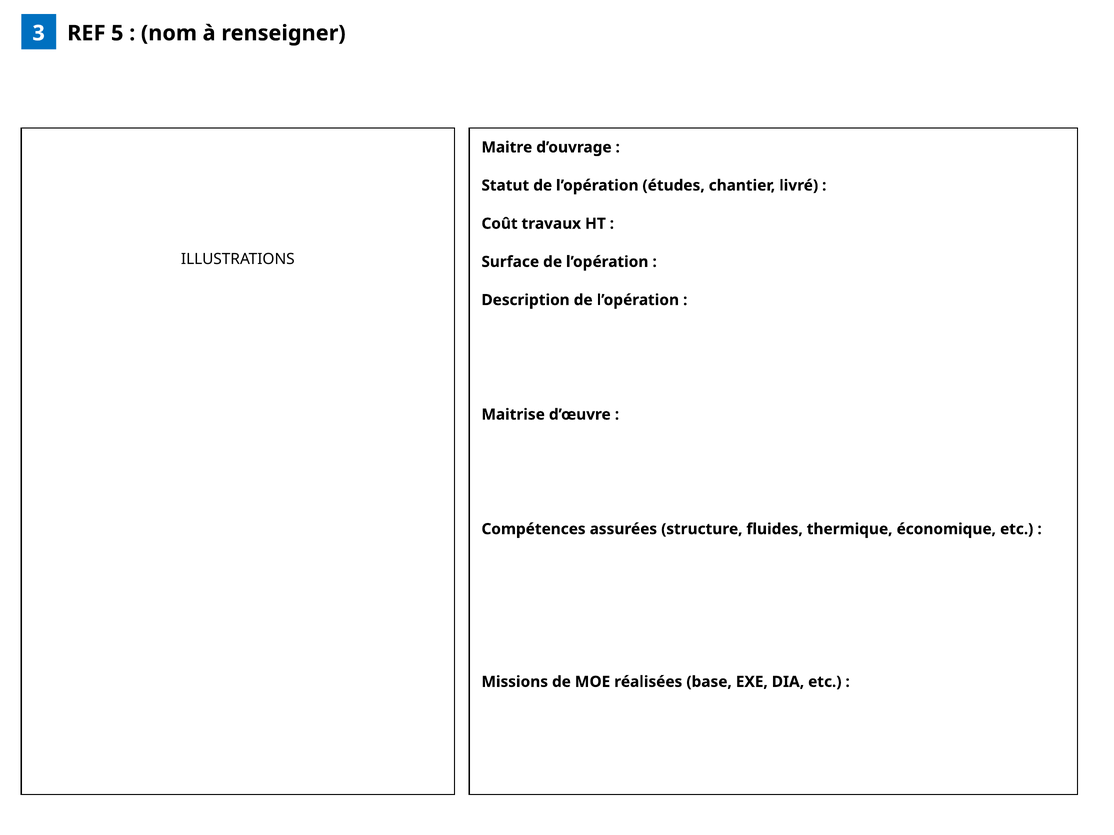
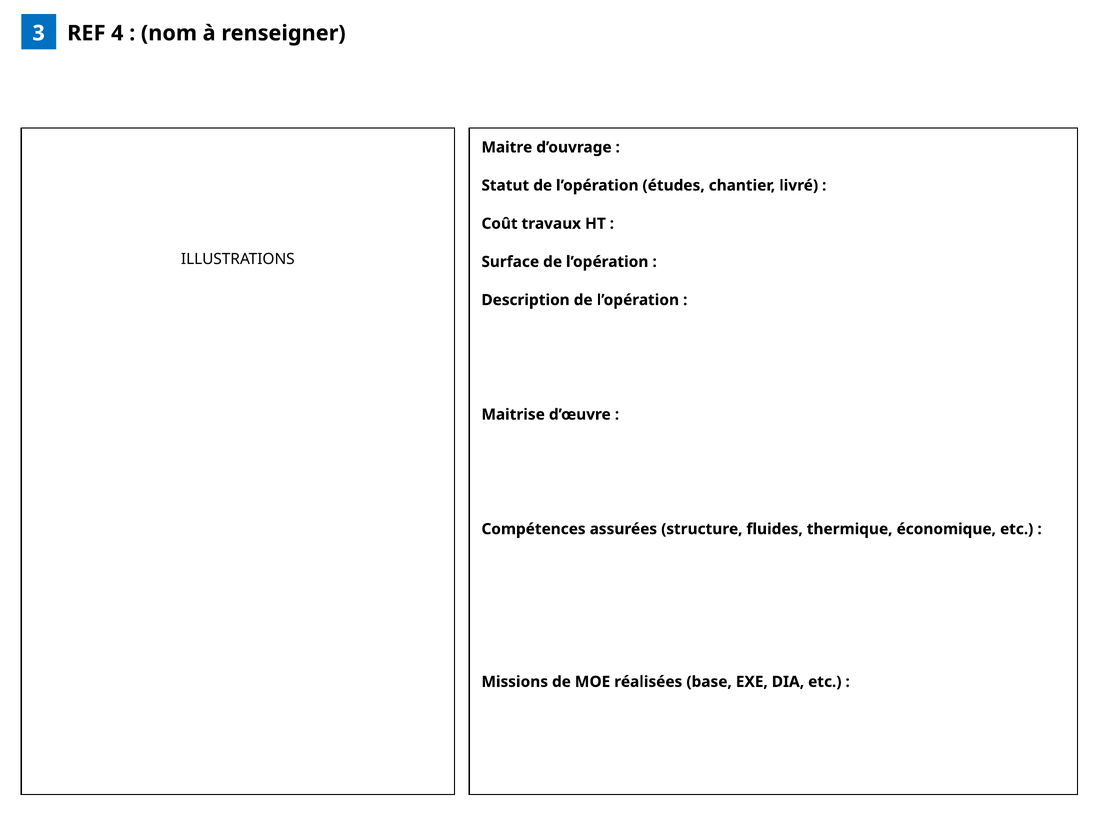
5: 5 -> 4 (117, 33)
